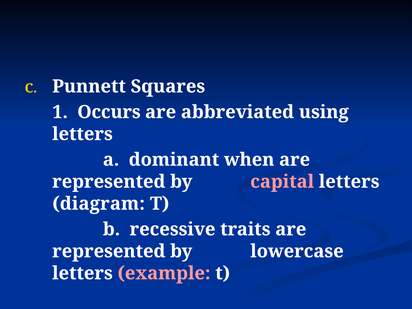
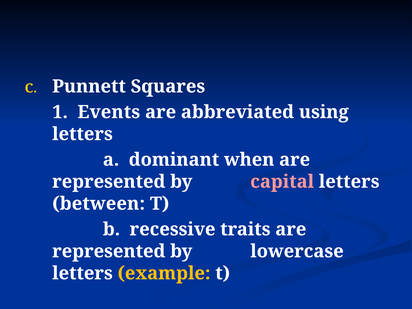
Occurs: Occurs -> Events (109, 112)
diagram: diagram -> between (99, 204)
example colour: pink -> yellow (164, 273)
